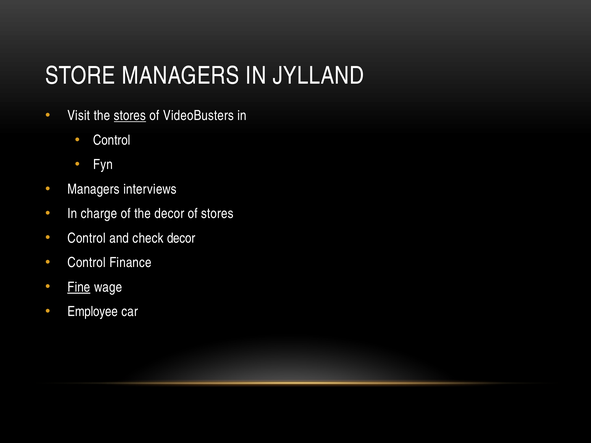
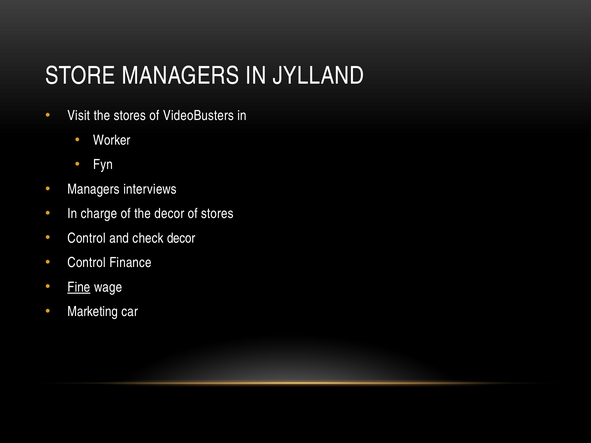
stores underline: present -> none (130, 116)
Control: Control -> Worker (112, 140)
Employee: Employee -> Marketing (93, 312)
